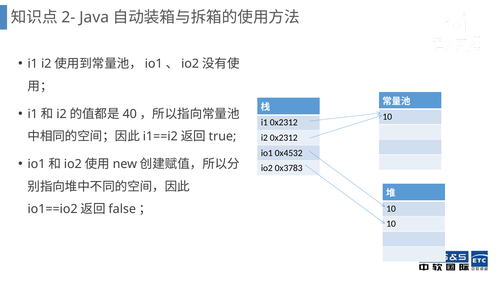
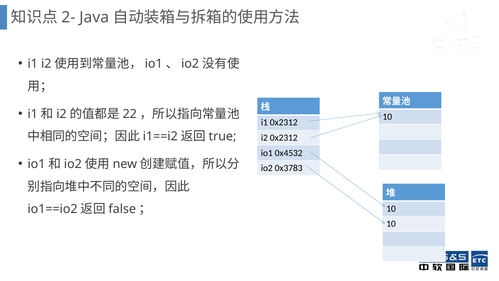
40: 40 -> 22 (130, 114)
